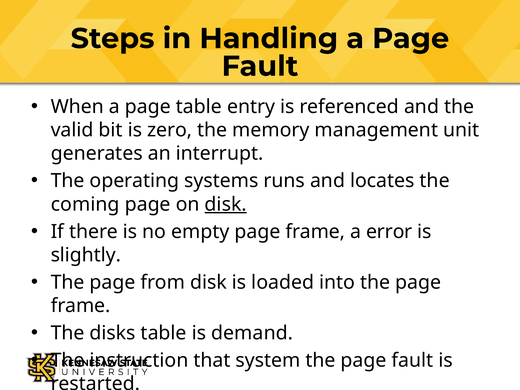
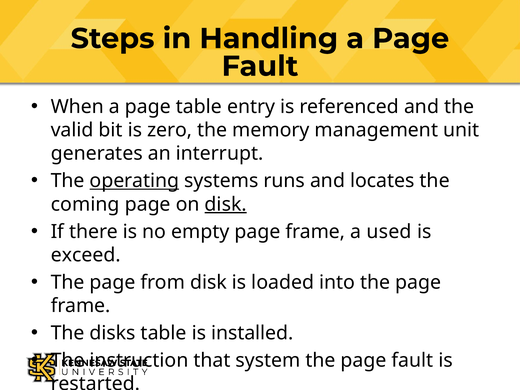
operating underline: none -> present (134, 181)
error: error -> used (389, 232)
slightly: slightly -> exceed (86, 255)
demand: demand -> installed (252, 333)
